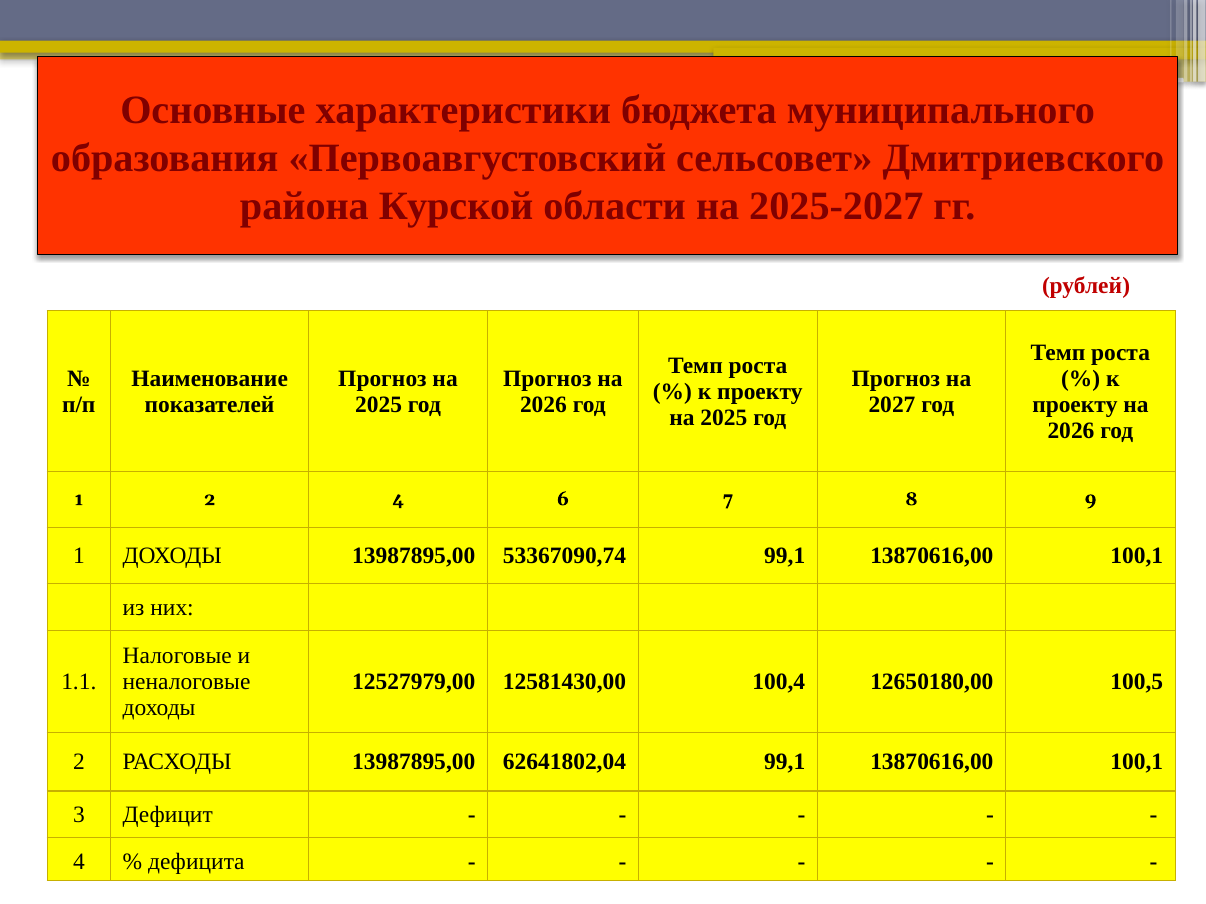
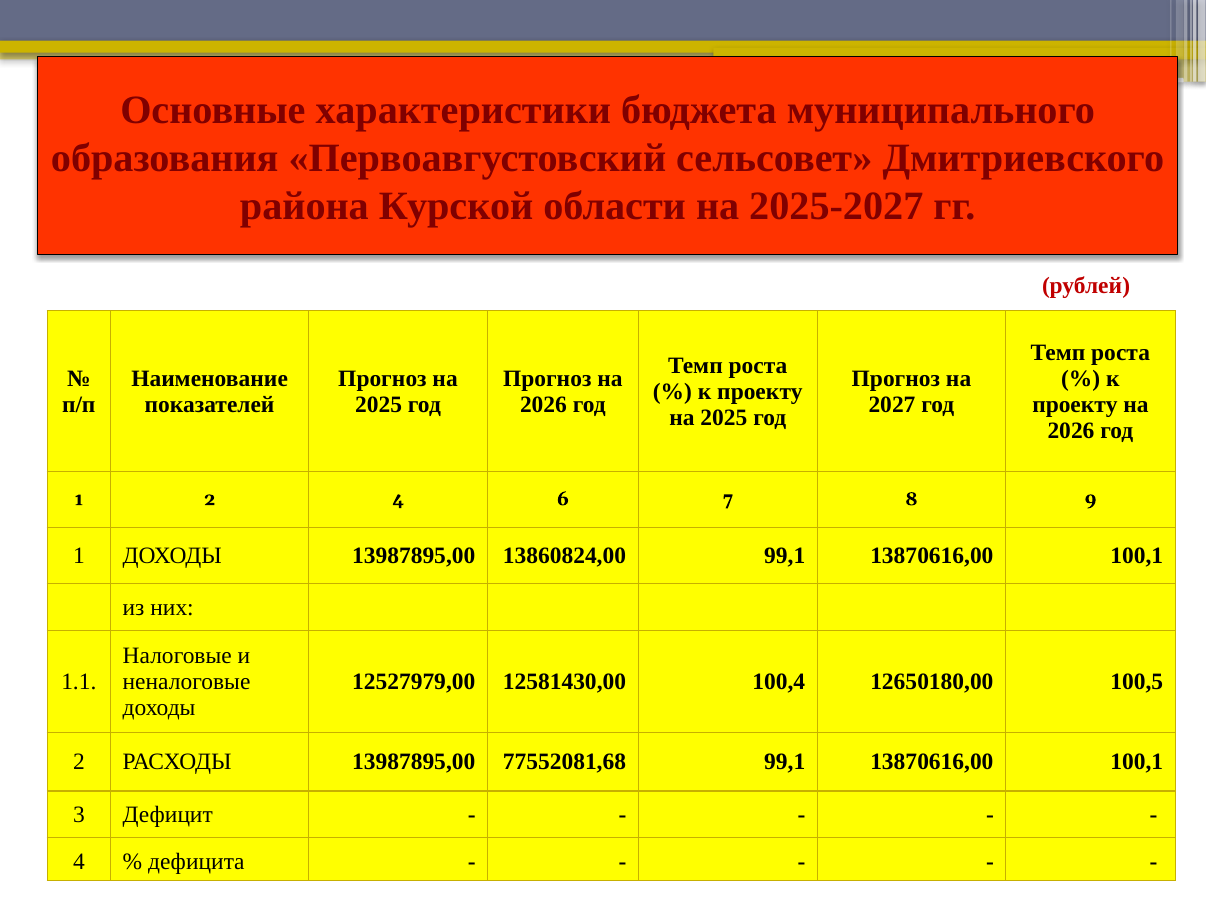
53367090,74: 53367090,74 -> 13860824,00 (564, 556)
62641802,04: 62641802,04 -> 77552081,68 (564, 762)
